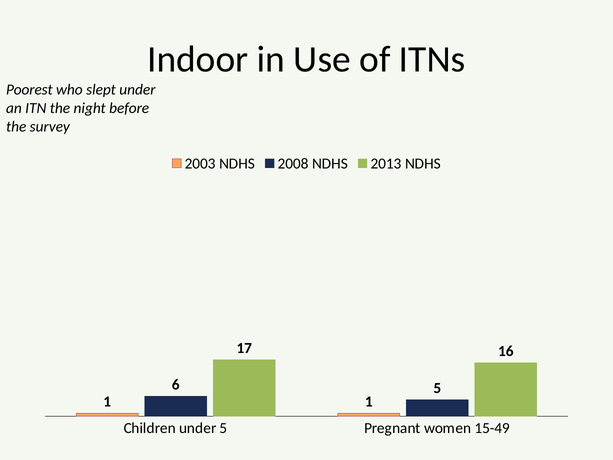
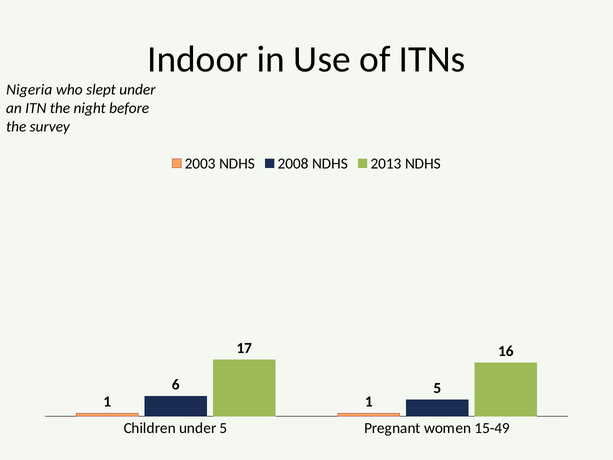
Poorest: Poorest -> Nigeria (29, 90)
